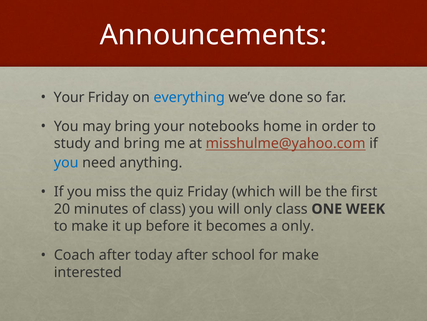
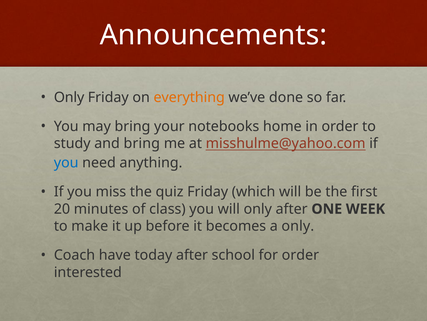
Your: Your -> Only (69, 97)
everything colour: blue -> orange (189, 97)
only class: class -> after (292, 209)
Coach after: after -> have (115, 255)
for make: make -> order (300, 255)
